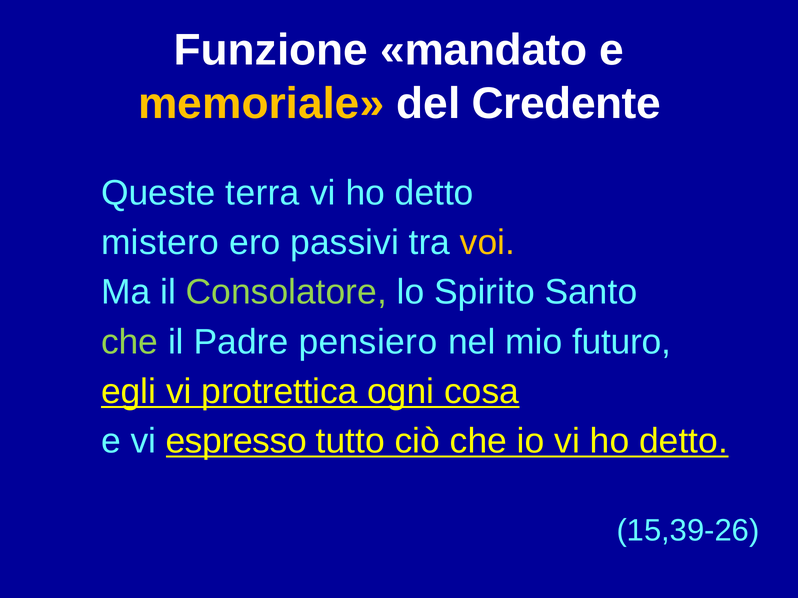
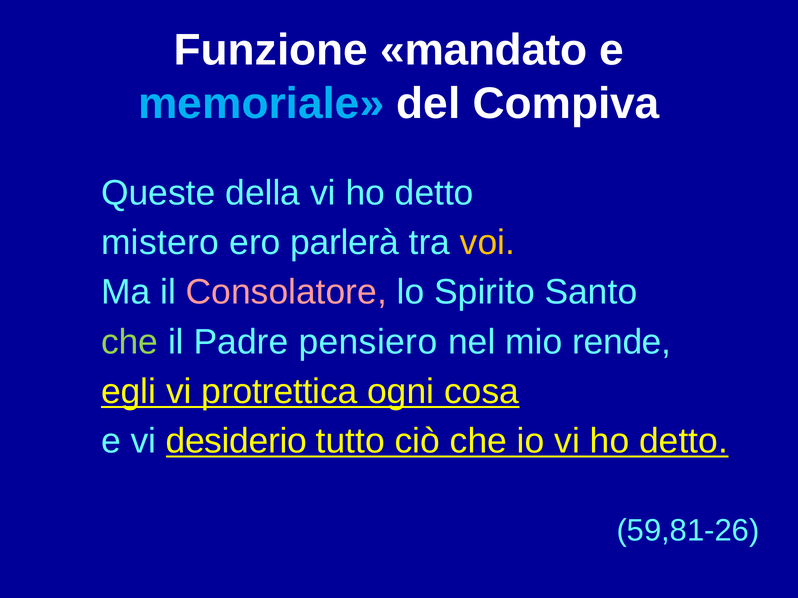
memoriale colour: yellow -> light blue (261, 104)
Credente: Credente -> Compiva (566, 104)
terra: terra -> della (263, 193)
passivi: passivi -> parlerà (345, 243)
Consolatore colour: light green -> pink (286, 292)
futuro: futuro -> rende (622, 342)
espresso: espresso -> desiderio (236, 441)
15,39-26: 15,39-26 -> 59,81-26 (688, 531)
